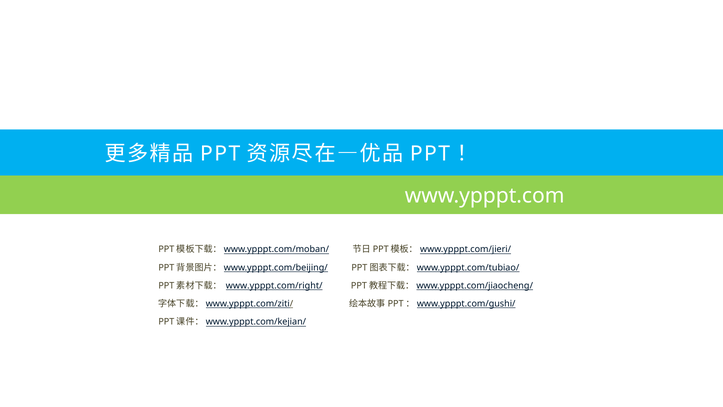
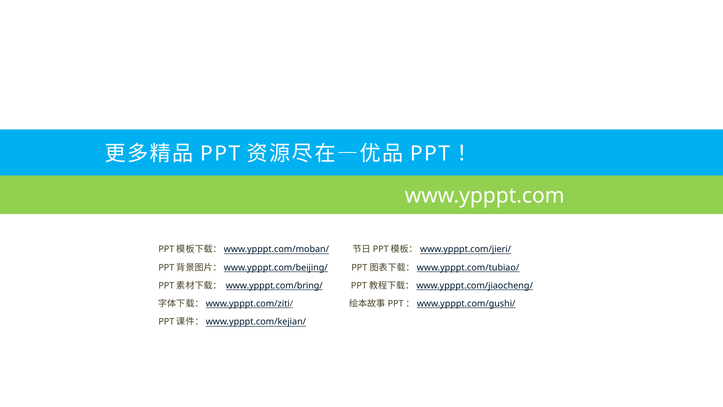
www.ypppt.com/right/: www.ypppt.com/right/ -> www.ypppt.com/bring/ (274, 285)
